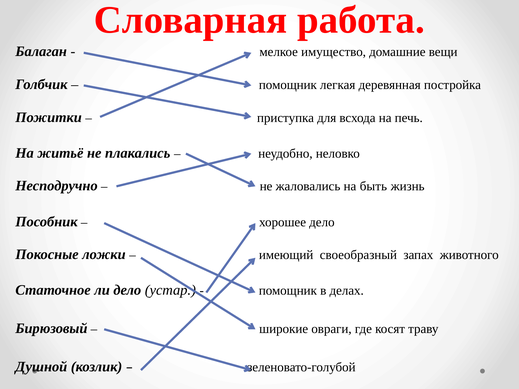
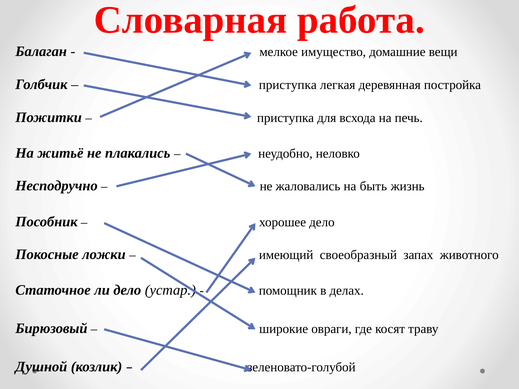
помощник: помощник -> приступка (288, 85)
